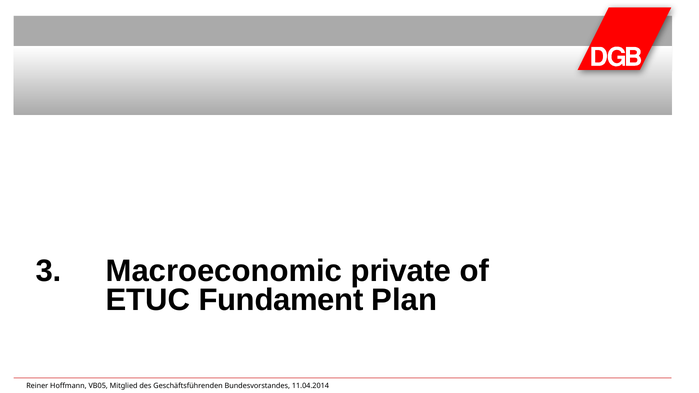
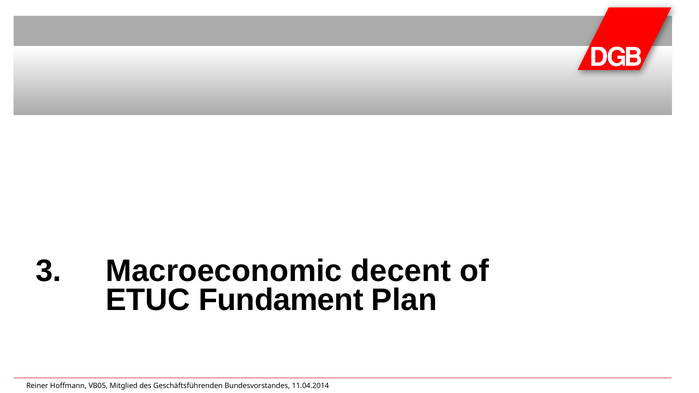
private: private -> decent (401, 271)
